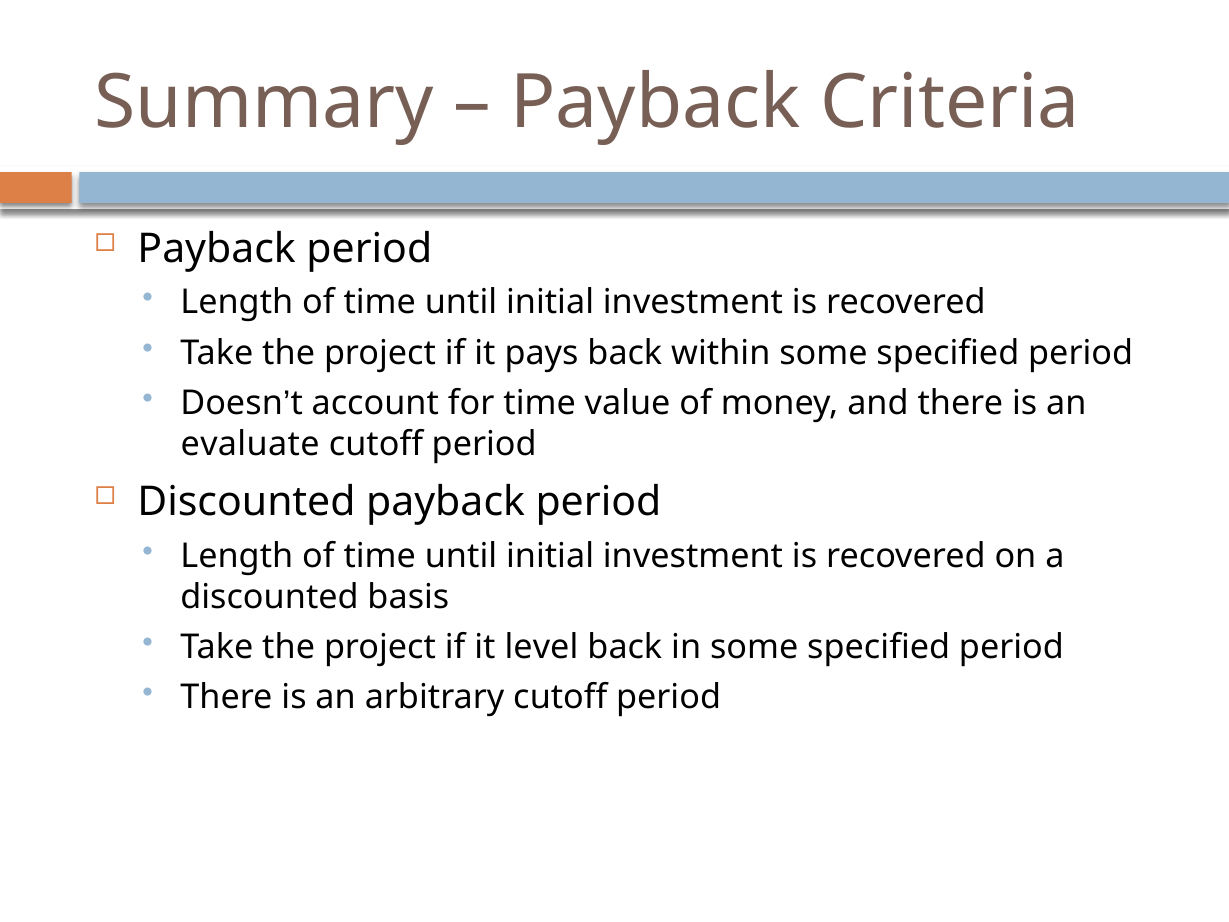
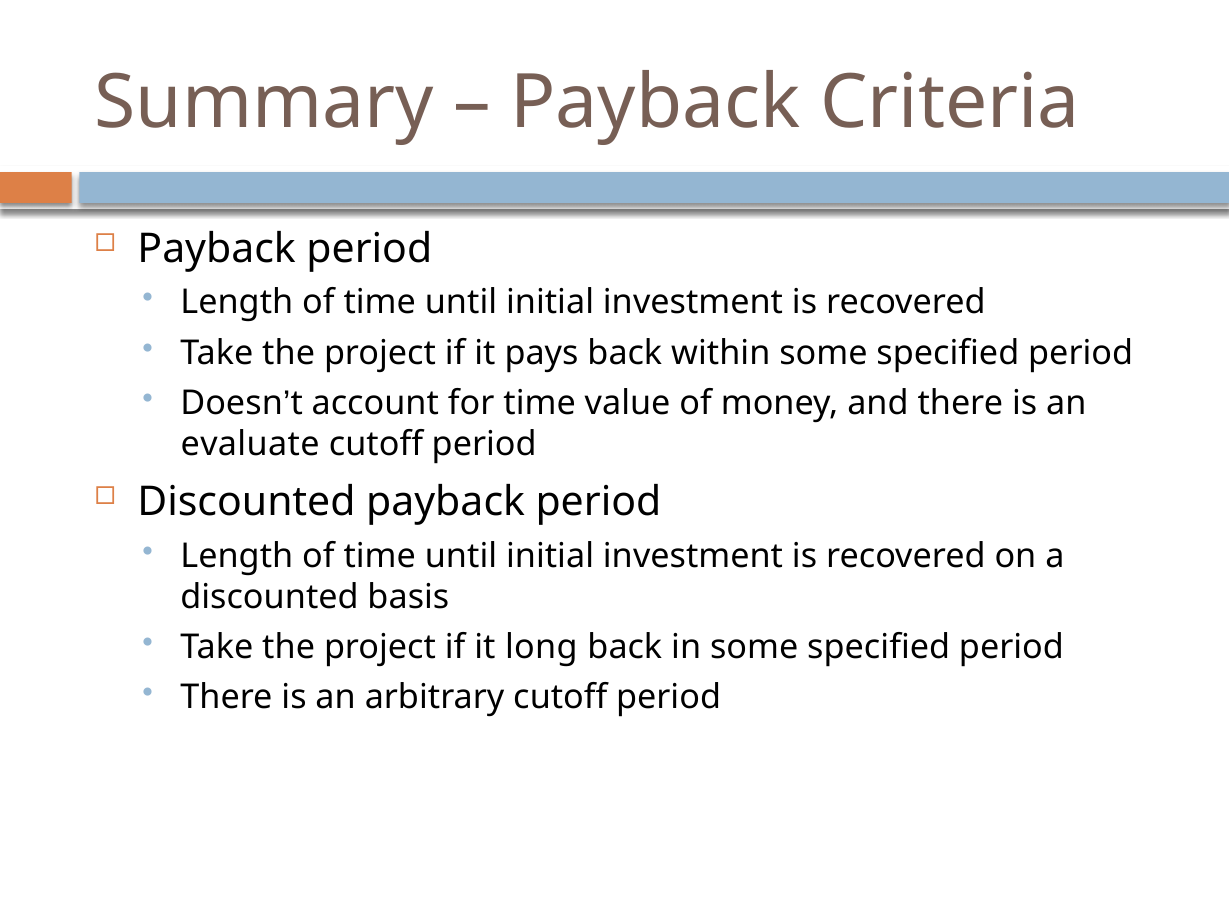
level: level -> long (541, 647)
